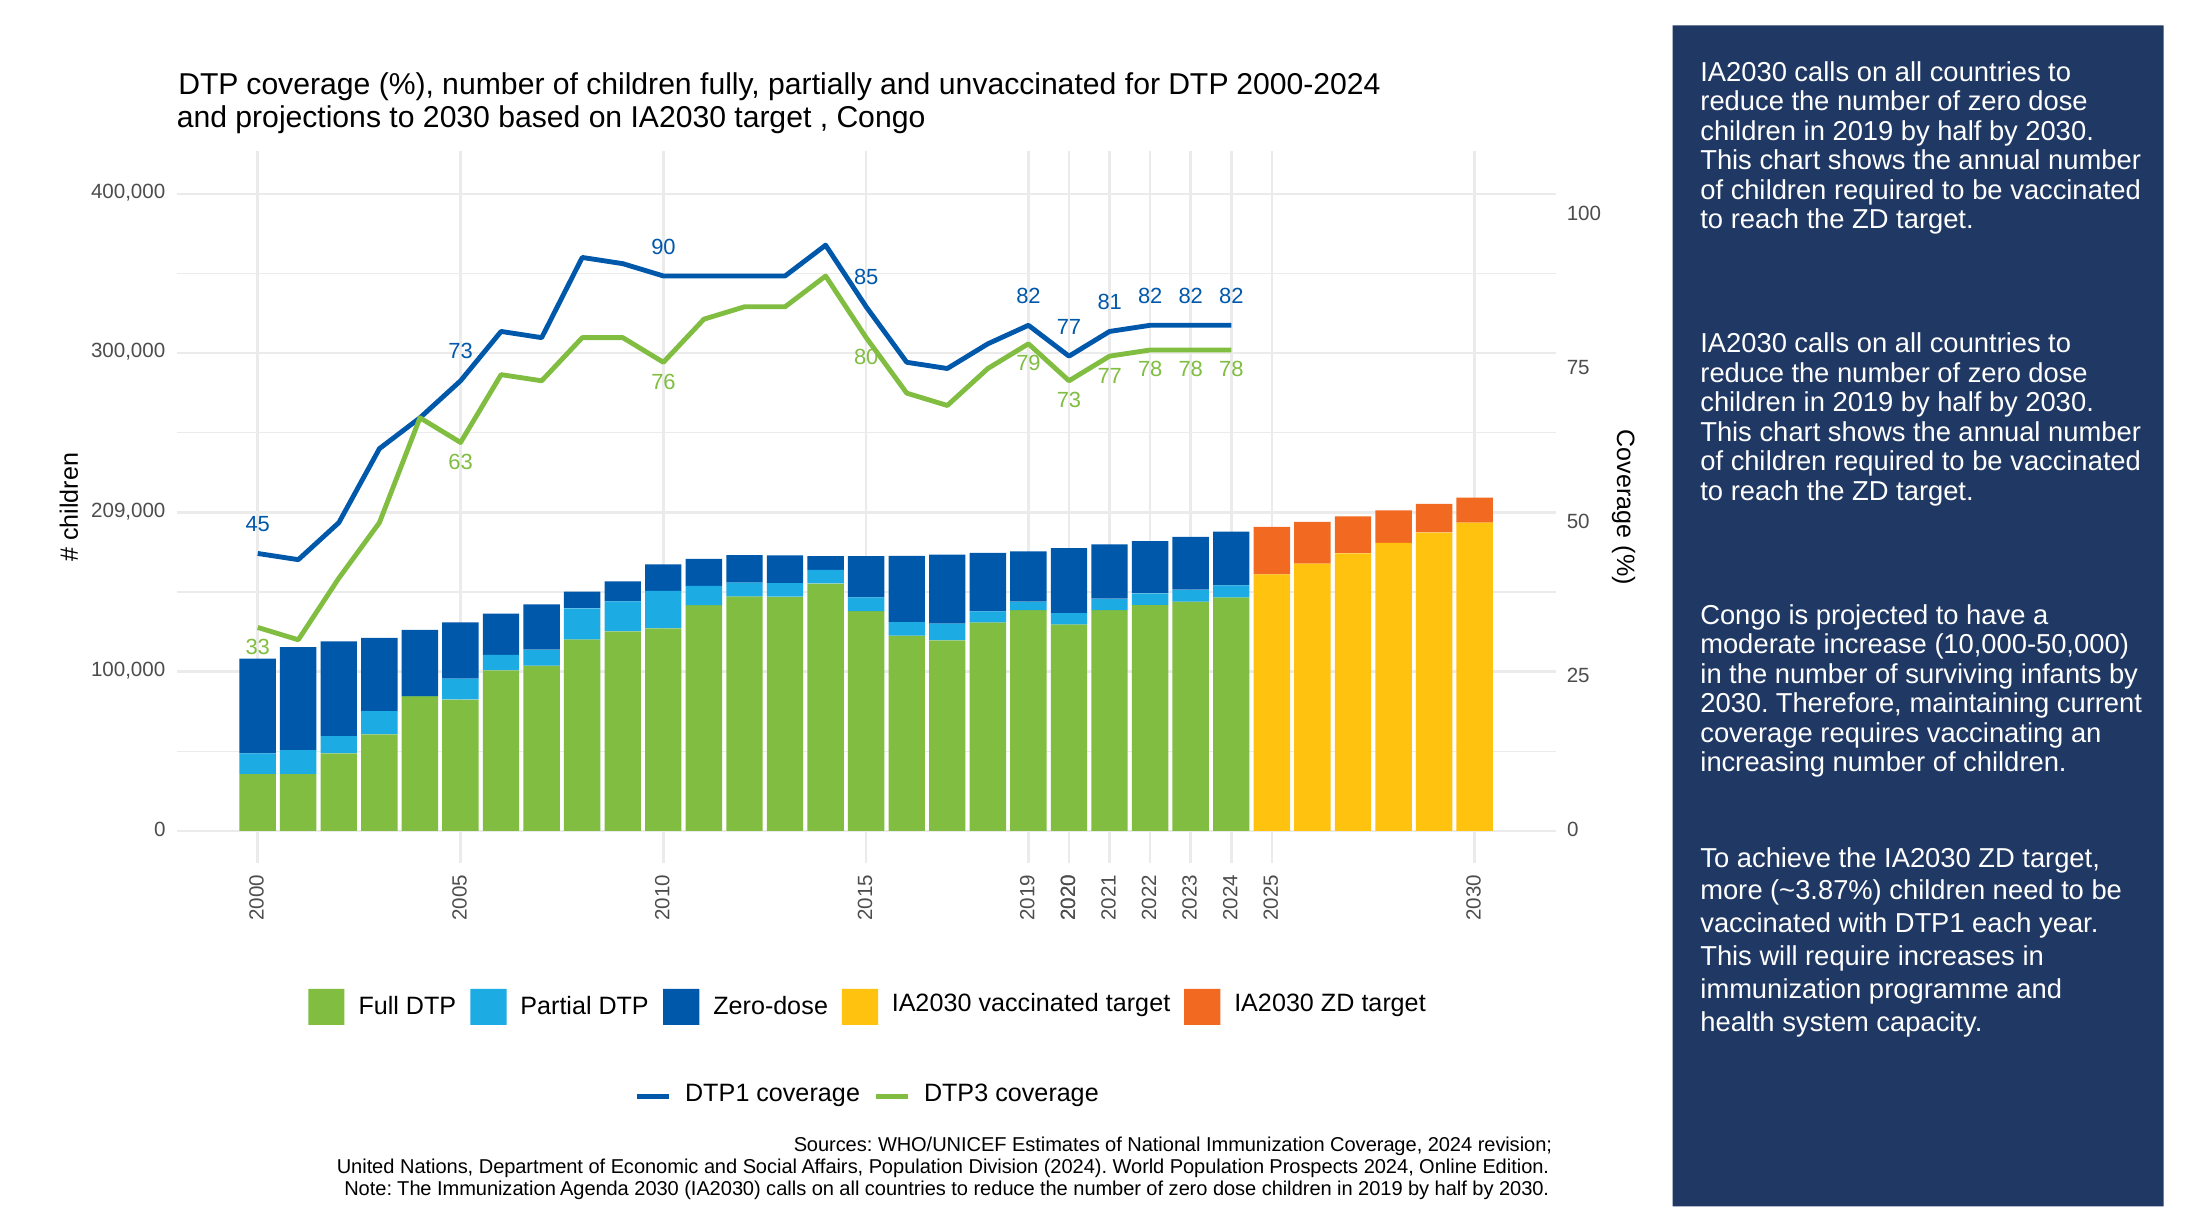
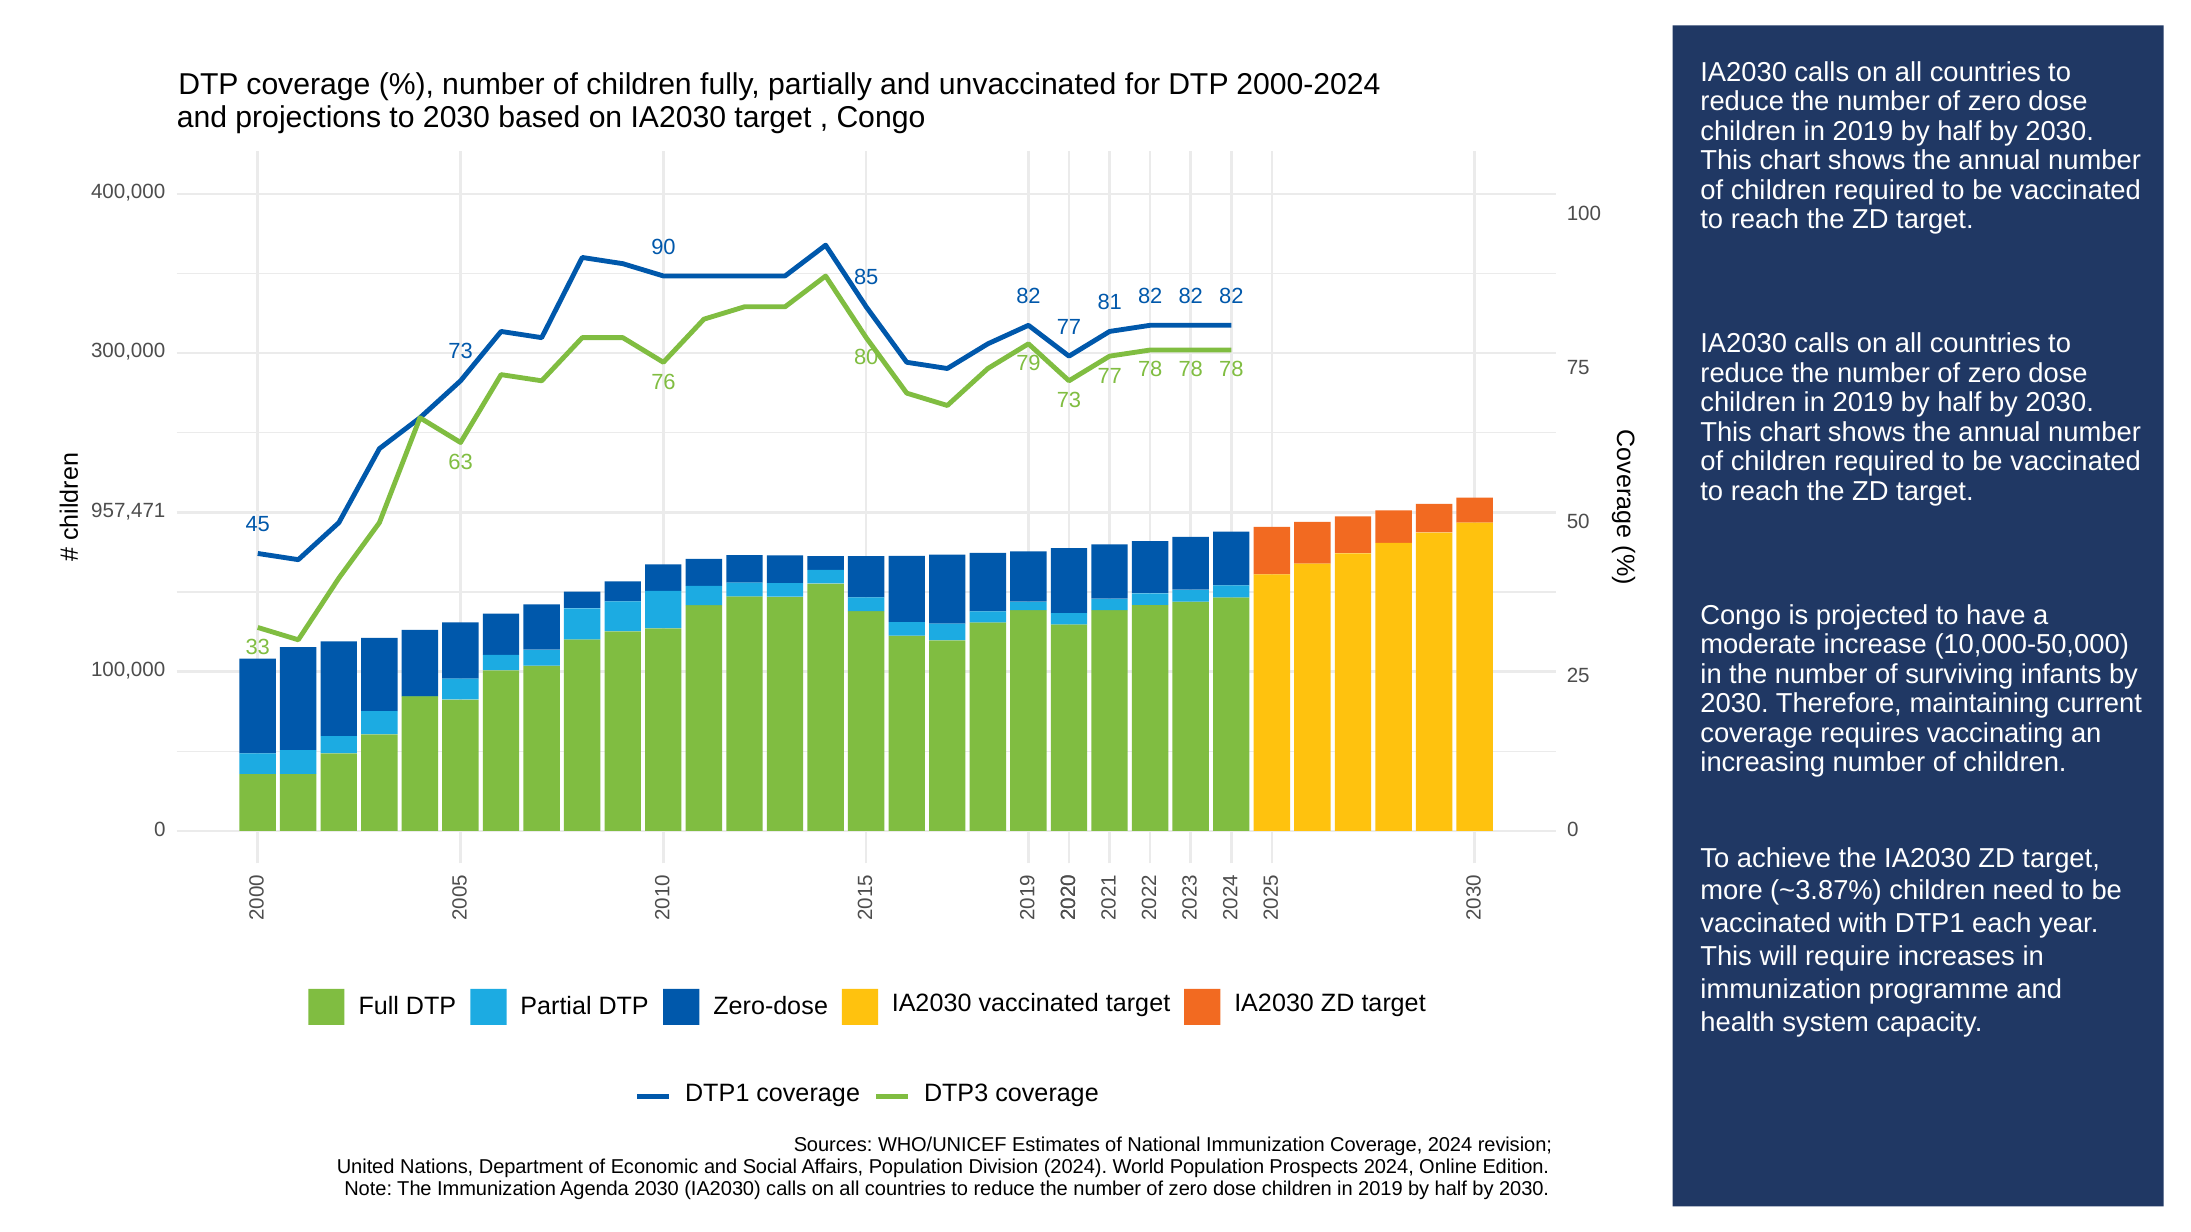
209,000: 209,000 -> 957,471 (128, 510)
